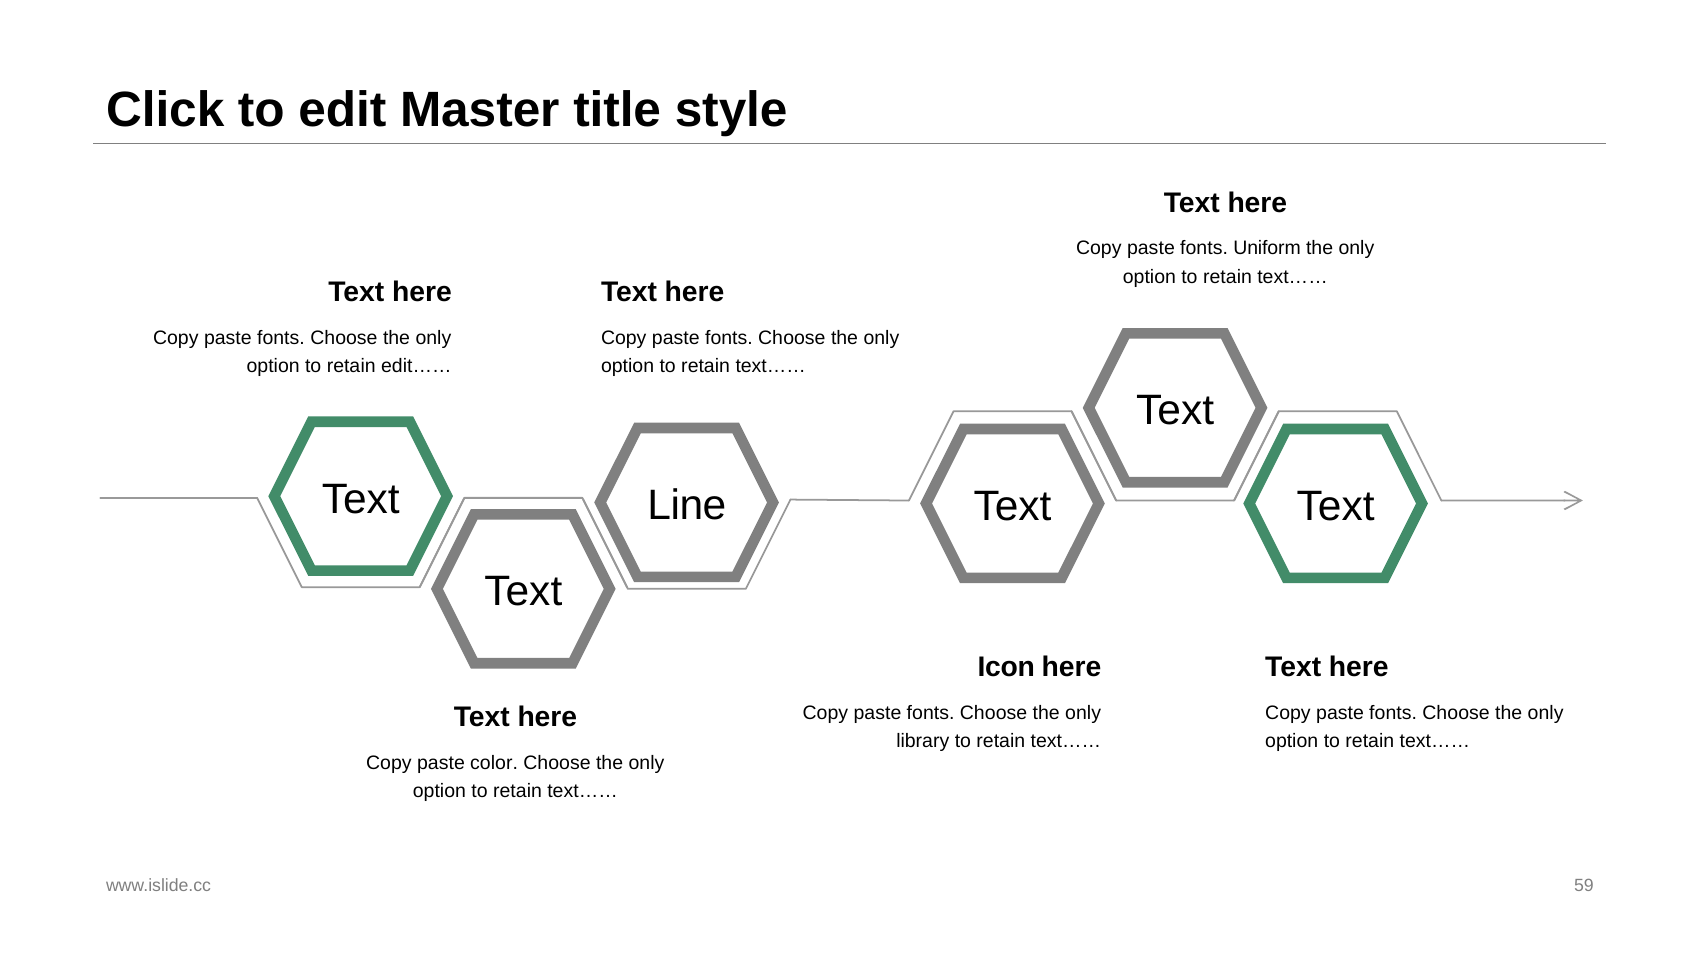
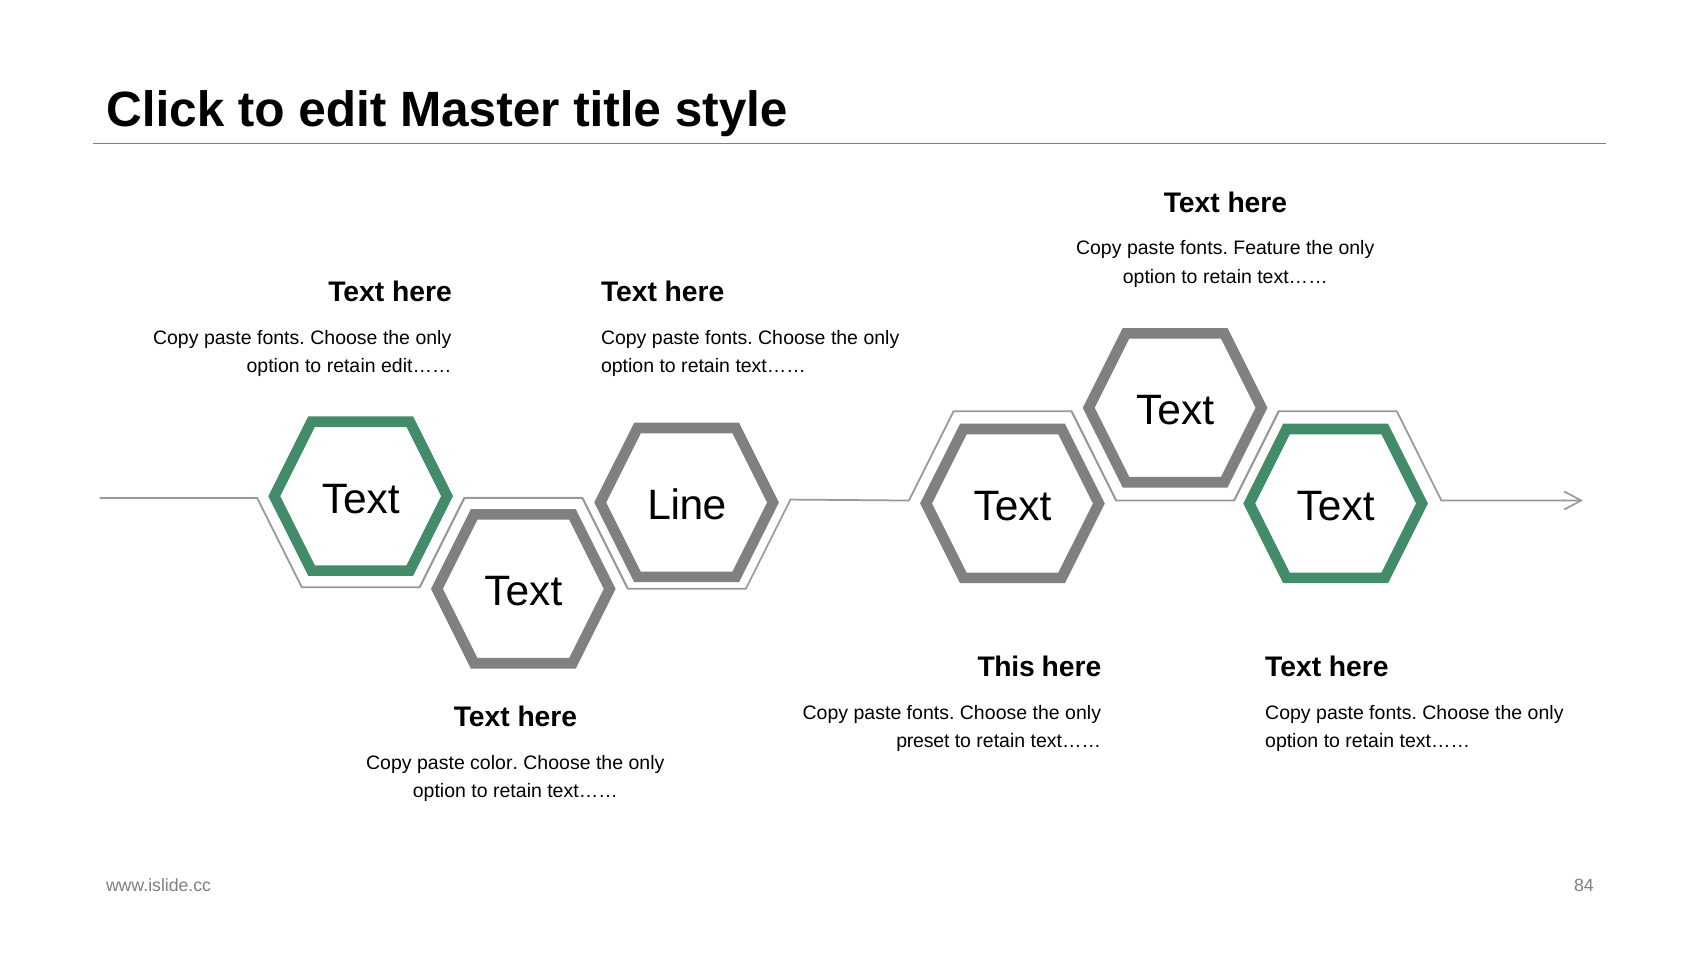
Uniform: Uniform -> Feature (1267, 249)
Icon: Icon -> This (1006, 667)
library: library -> preset (923, 741)
59: 59 -> 84 (1584, 886)
